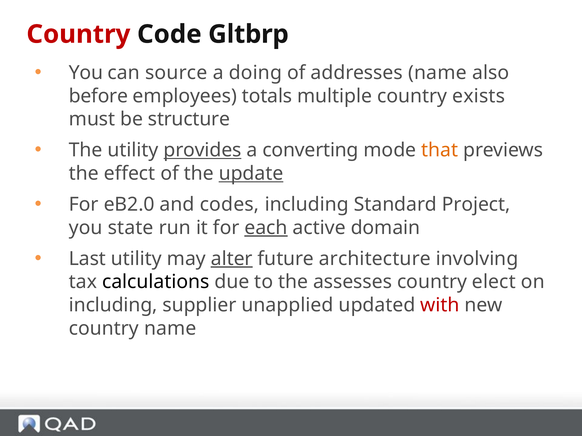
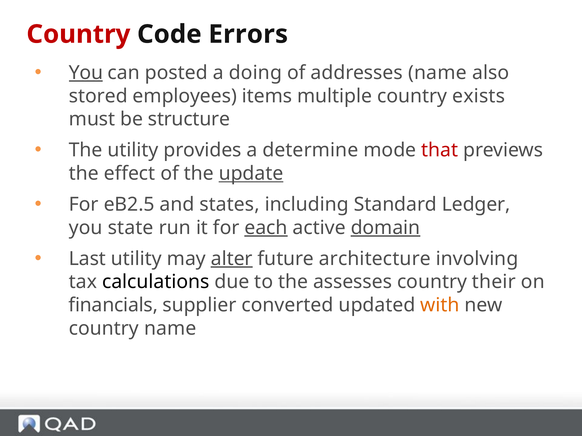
Gltbrp: Gltbrp -> Errors (248, 34)
You underline: none -> present (86, 73)
source: source -> posted (176, 73)
before: before -> stored (98, 96)
totals: totals -> items (267, 96)
provides underline: present -> none (203, 150)
converting: converting -> determine (310, 150)
that colour: orange -> red (440, 150)
eB2.0: eB2.0 -> eB2.5 (129, 205)
codes: codes -> states (230, 205)
Project: Project -> Ledger (476, 205)
domain underline: none -> present (385, 228)
elect: elect -> their (494, 282)
including: including -> financials (113, 306)
unapplied: unapplied -> converted (288, 306)
with colour: red -> orange (440, 306)
